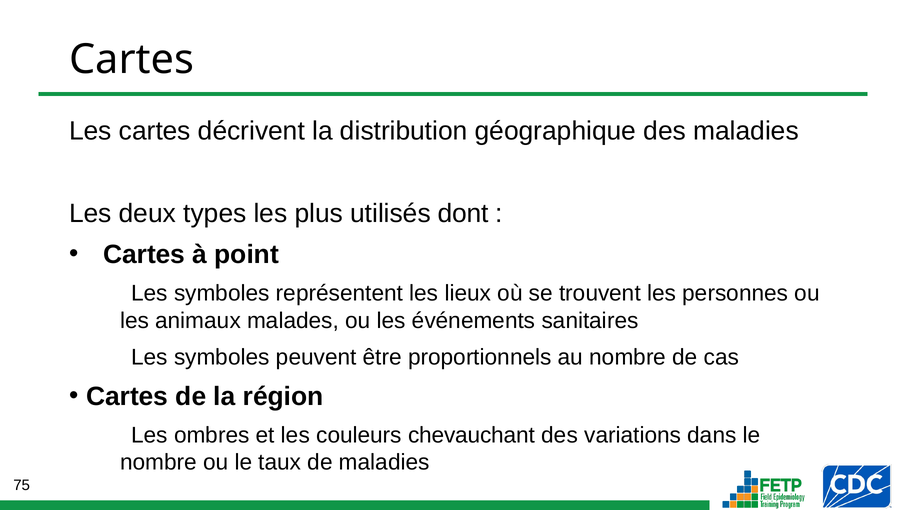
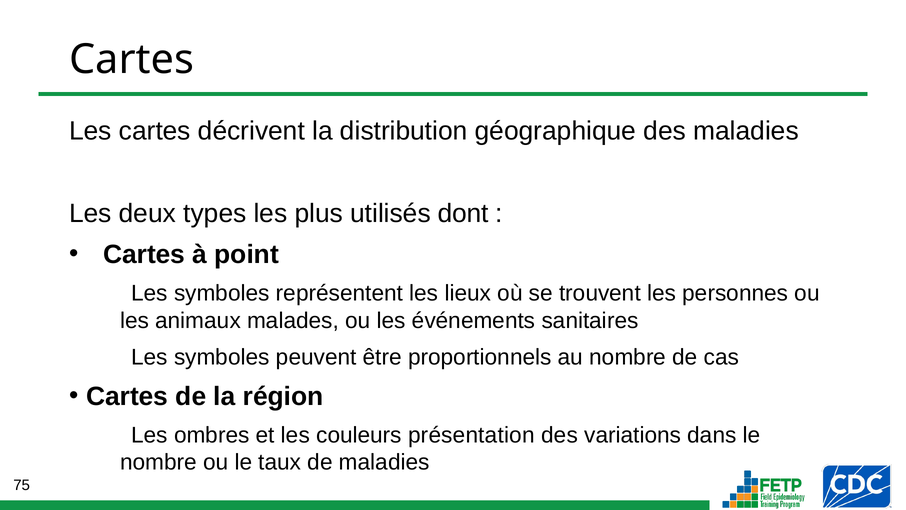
chevauchant: chevauchant -> présentation (471, 435)
